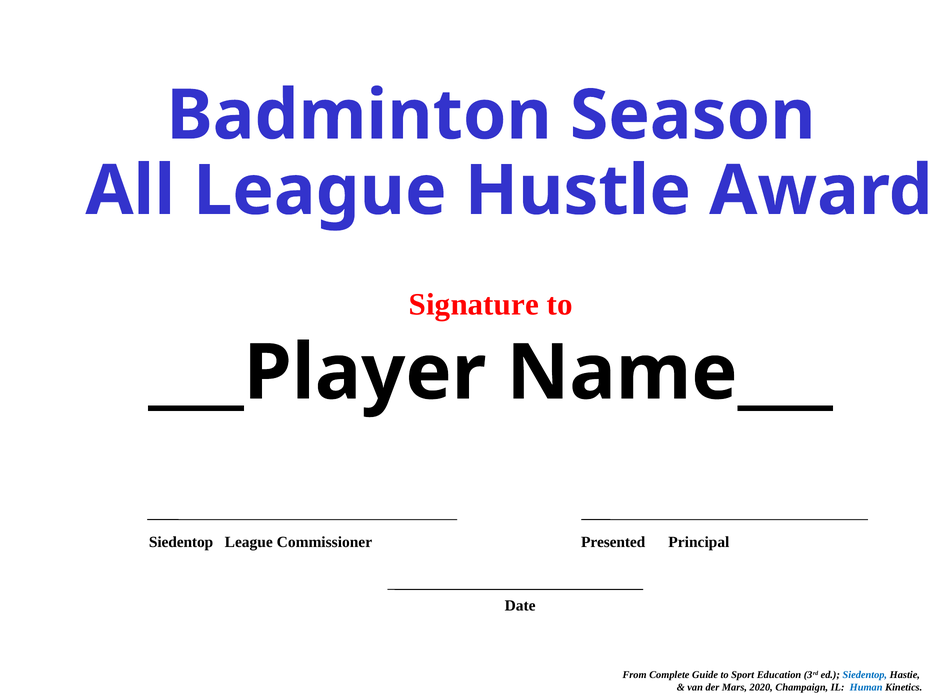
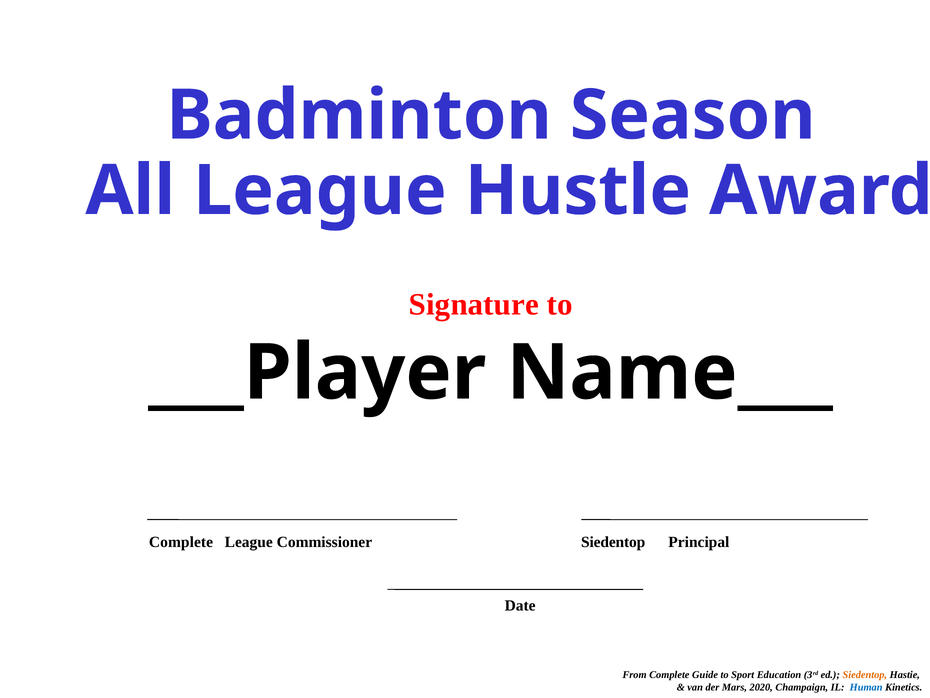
Siedentop: Siedentop -> Complete (181, 542)
Presented: Presented -> Siedentop (613, 542)
Siedentop colour: blue -> orange (865, 675)
